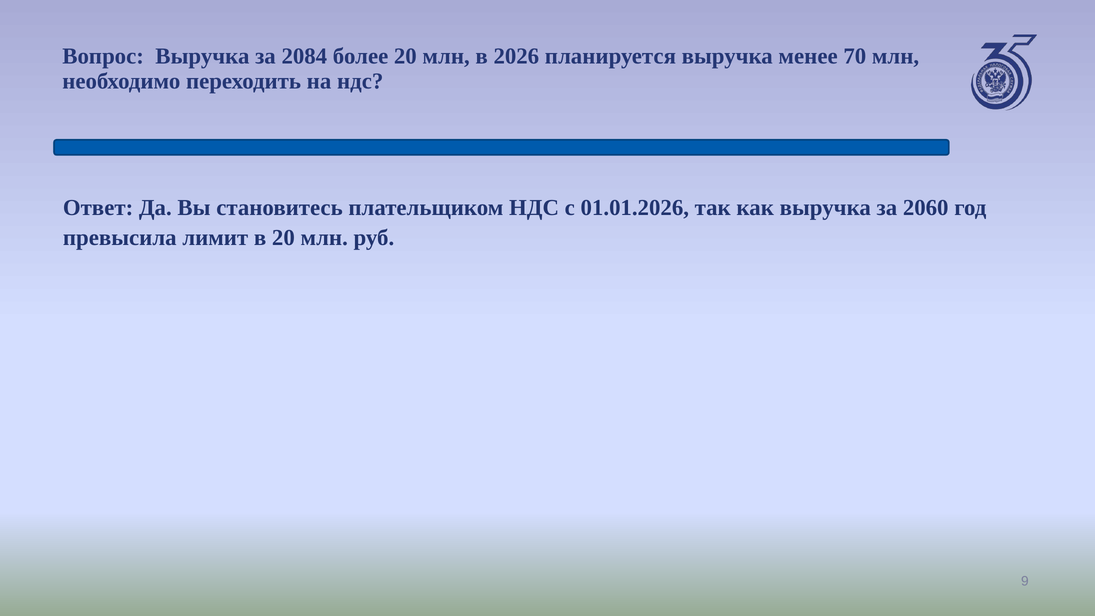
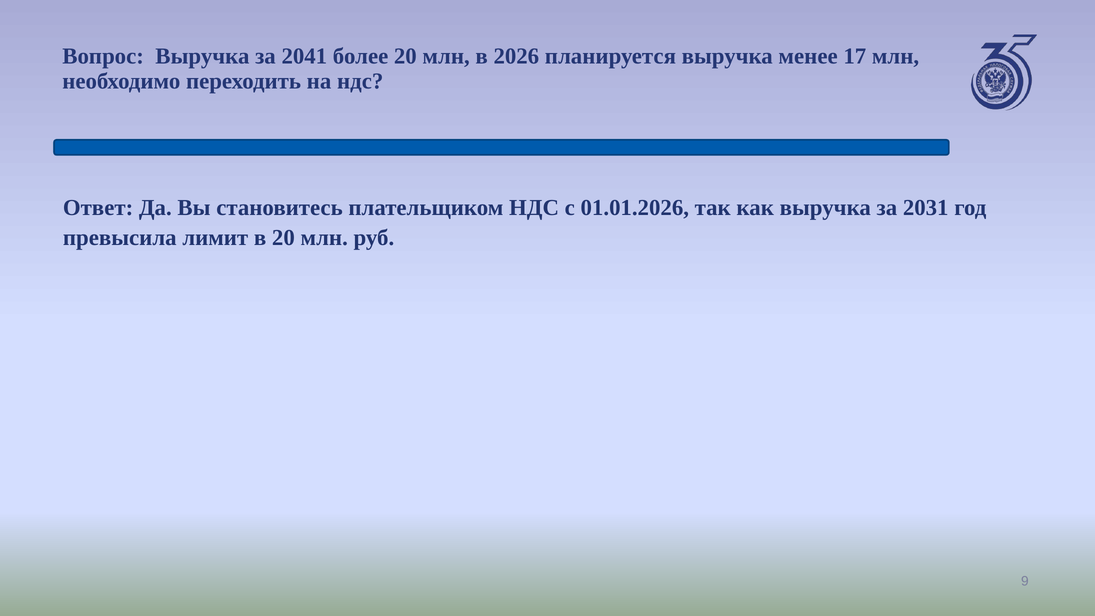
2084: 2084 -> 2041 (304, 56)
70: 70 -> 17 (855, 56)
2060: 2060 -> 2031 (926, 208)
